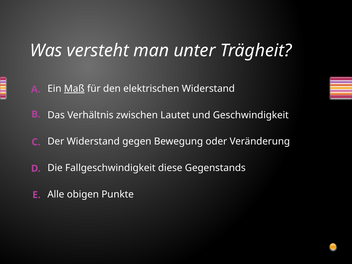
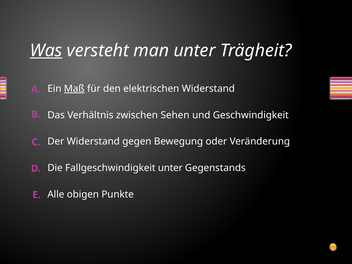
Was underline: none -> present (46, 51)
Lautet: Lautet -> Sehen (175, 115)
Fallgeschwindigkeit diese: diese -> unter (170, 168)
